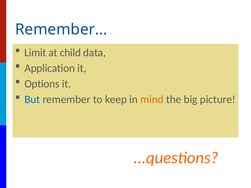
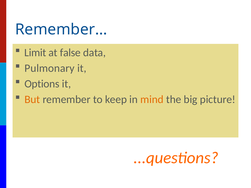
child: child -> false (70, 53)
Application: Application -> Pulmonary (50, 68)
But colour: blue -> orange (32, 100)
